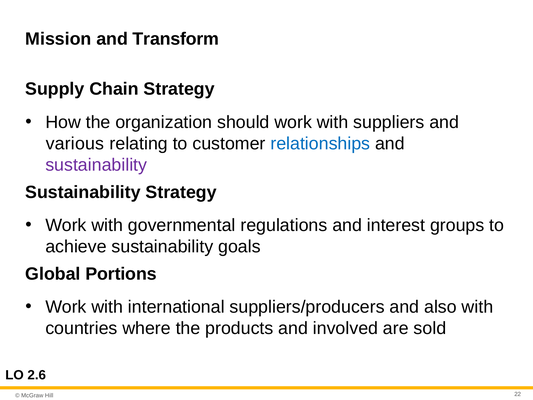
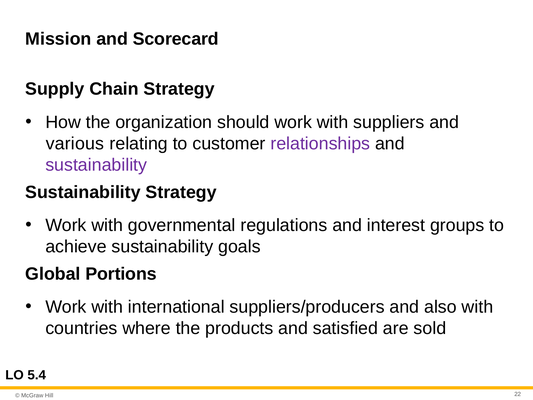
Transform: Transform -> Scorecard (176, 39)
relationships colour: blue -> purple (320, 143)
involved: involved -> satisfied (345, 328)
2.6: 2.6 -> 5.4 (37, 375)
